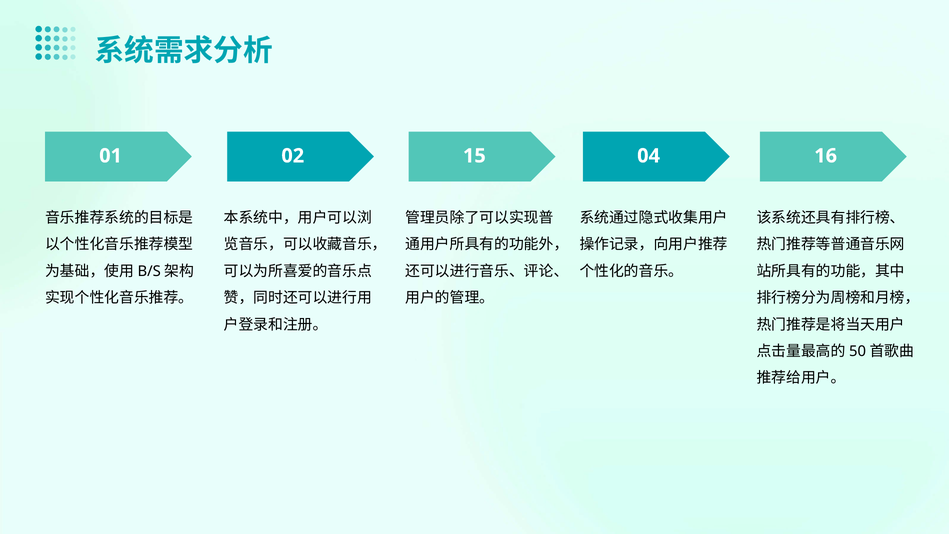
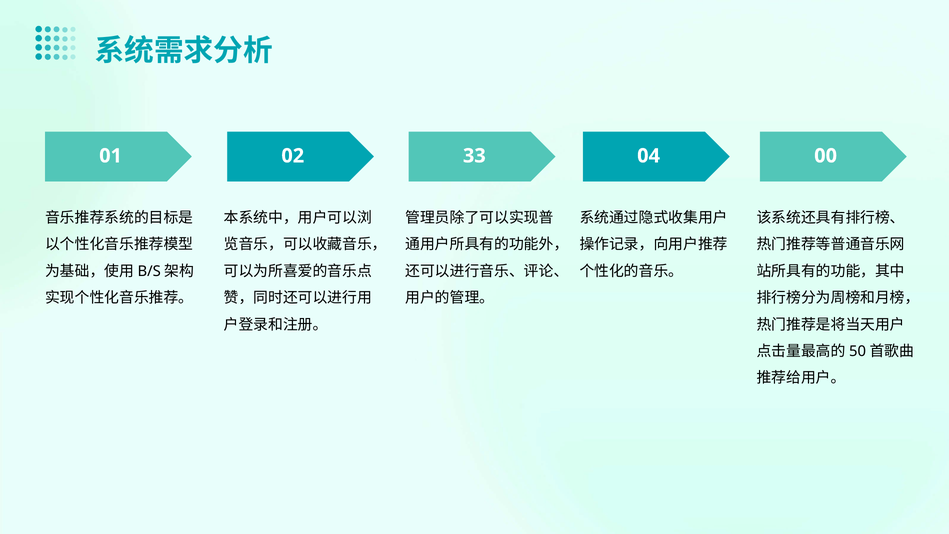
15: 15 -> 33 (474, 156)
16: 16 -> 00 (826, 156)
